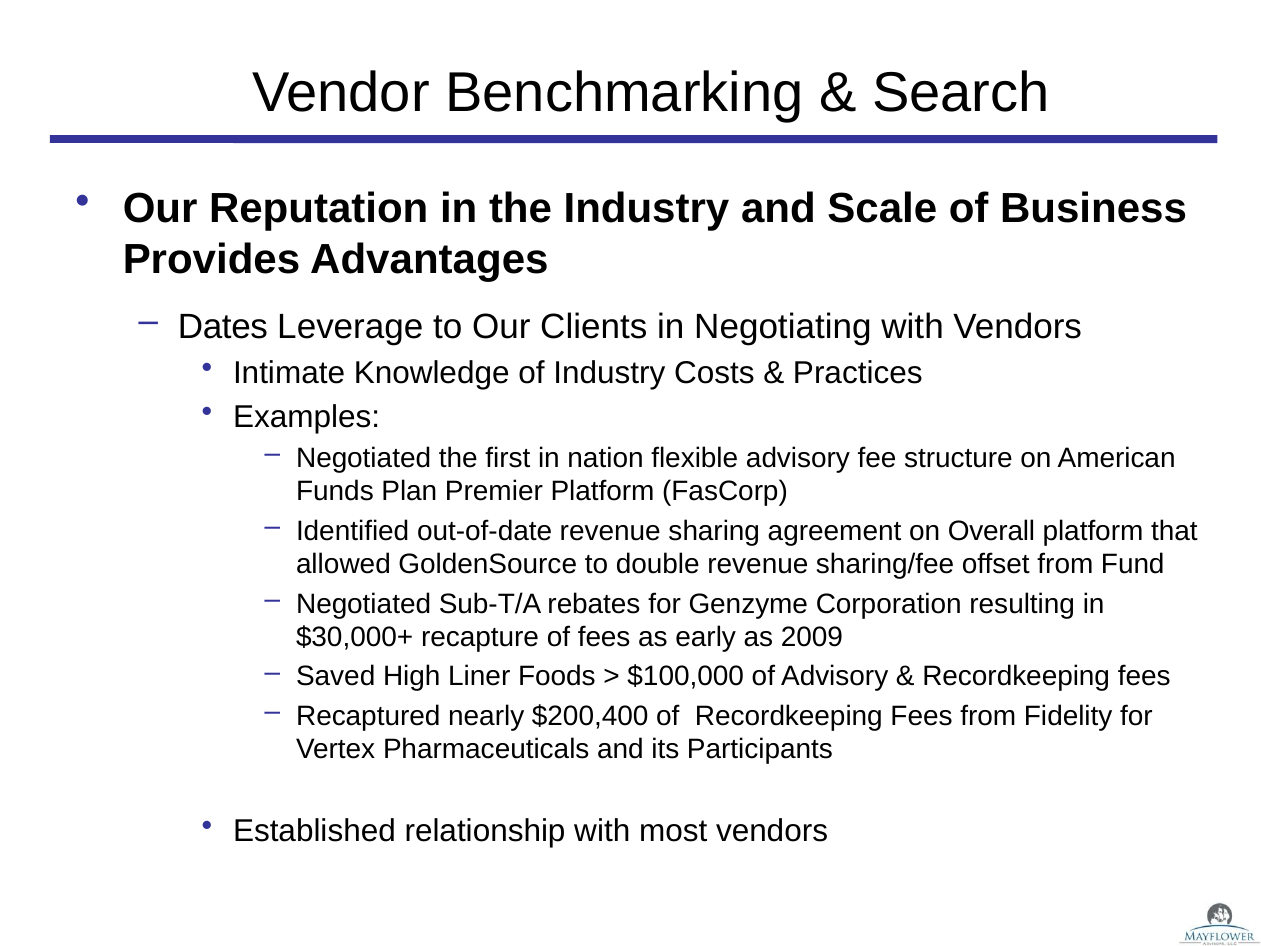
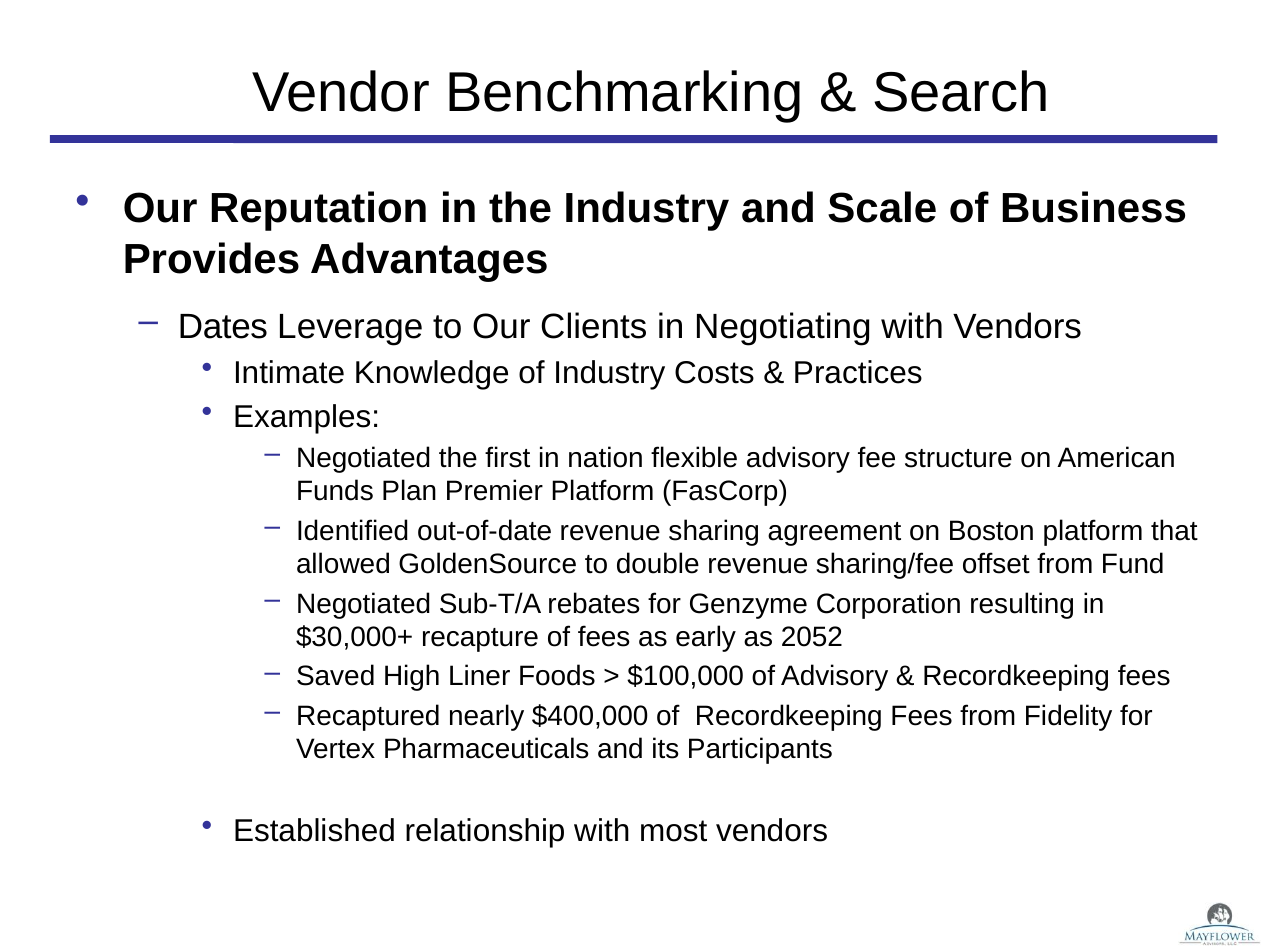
Overall: Overall -> Boston (991, 531)
2009: 2009 -> 2052 (812, 637)
$200,400: $200,400 -> $400,000 (590, 716)
